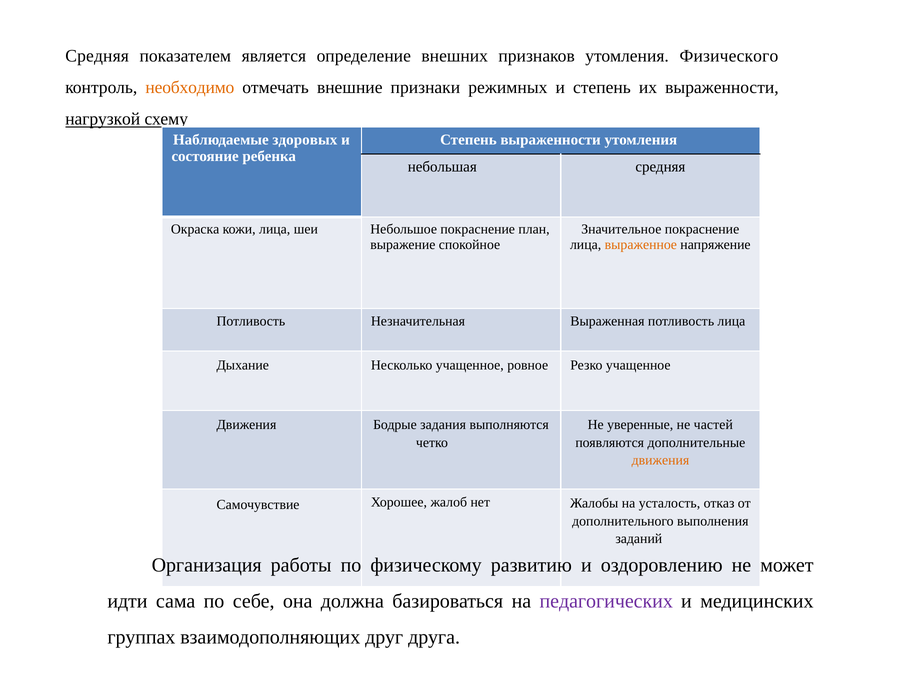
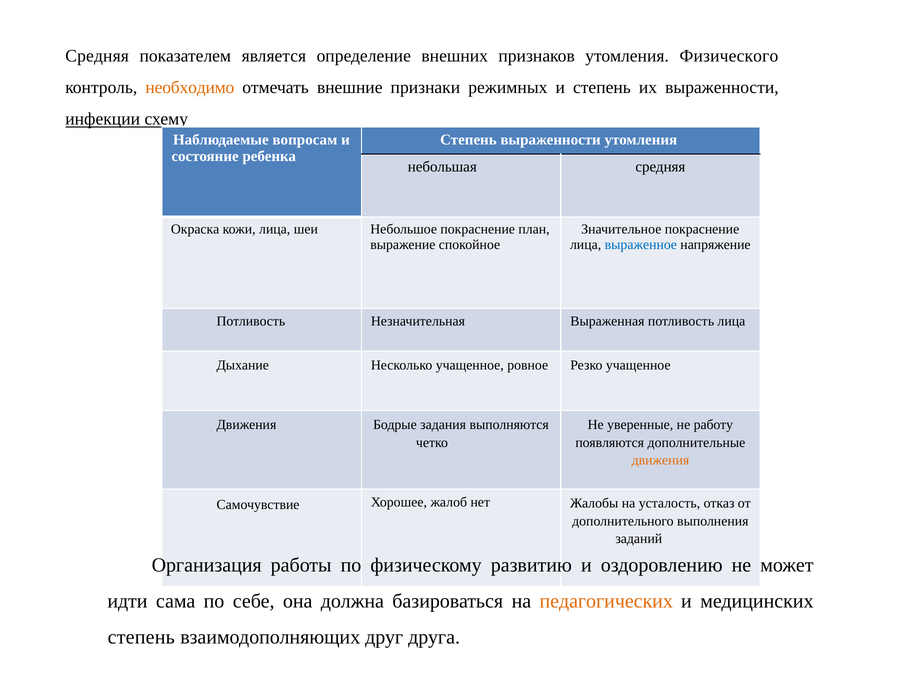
нагрузкой: нагрузкой -> инфекции (103, 119)
здоровых: здоровых -> вопросам (305, 140)
выраженное colour: orange -> blue (641, 244)
частей: частей -> работу (713, 425)
педагогических colour: purple -> orange (606, 601)
группах: группах -> степень (141, 637)
